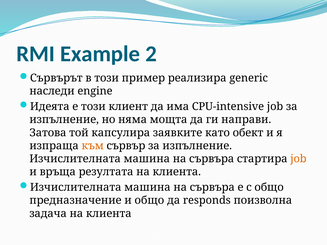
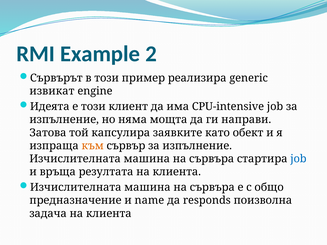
наследи: наследи -> извикат (52, 91)
job colour: orange -> blue (298, 159)
и общо: общо -> name (149, 201)
